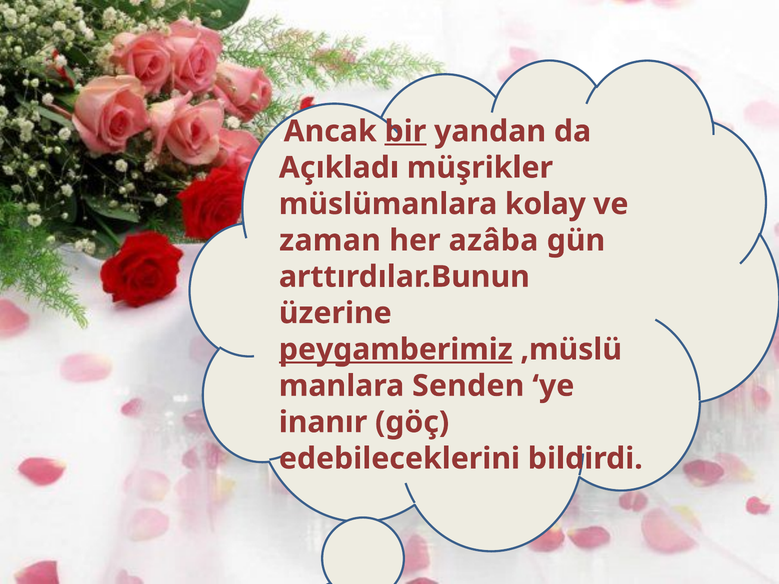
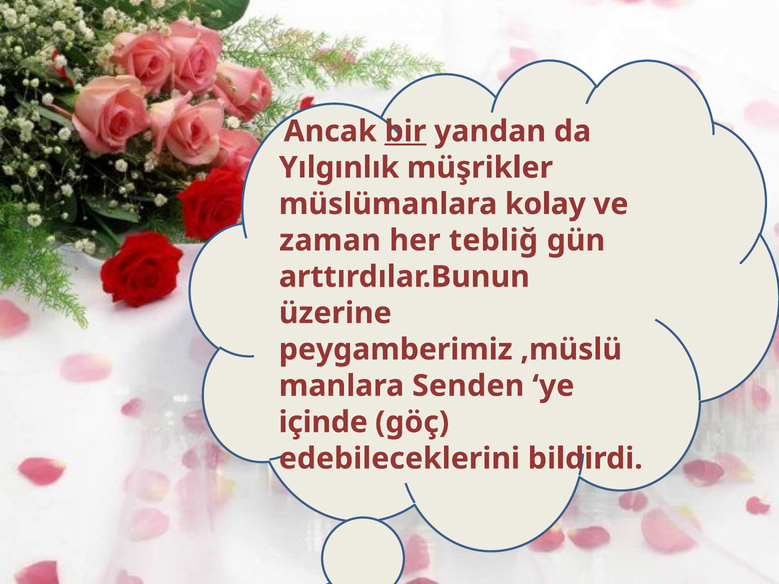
Açıkladı: Açıkladı -> Yılgınlık (339, 168)
azâba: azâba -> tebliğ (493, 241)
peygamberimiz underline: present -> none (396, 350)
inanır: inanır -> içinde (323, 422)
